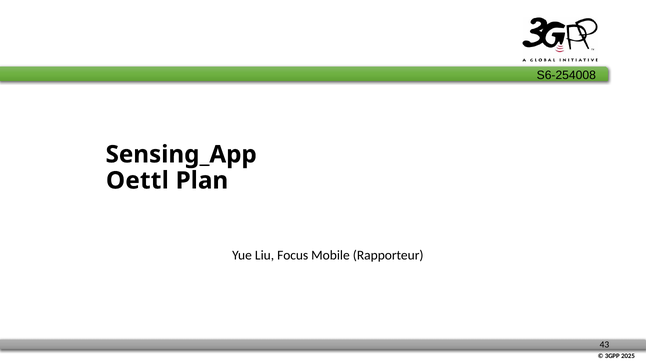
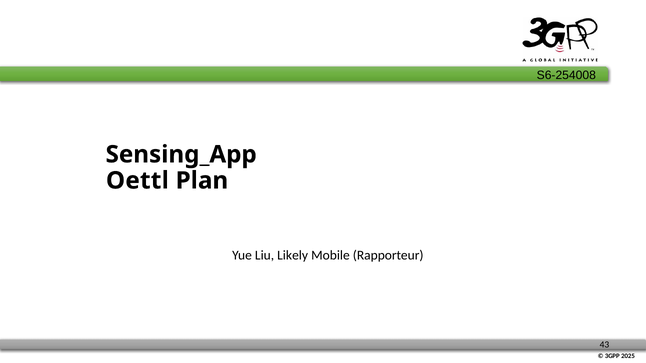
Focus: Focus -> Likely (293, 256)
